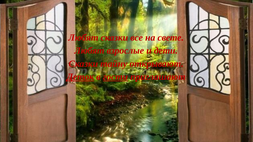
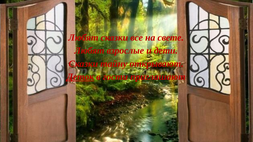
гости underline: present -> none (115, 77)
